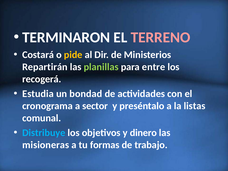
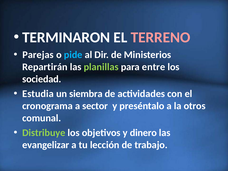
Costará: Costará -> Parejas (38, 55)
pide colour: yellow -> light blue (73, 55)
recogerá: recogerá -> sociedad (42, 79)
bondad: bondad -> siembra (86, 94)
listas: listas -> otros (195, 106)
Distribuye colour: light blue -> light green (44, 133)
misioneras: misioneras -> evangelizar (46, 145)
formas: formas -> lección (105, 145)
